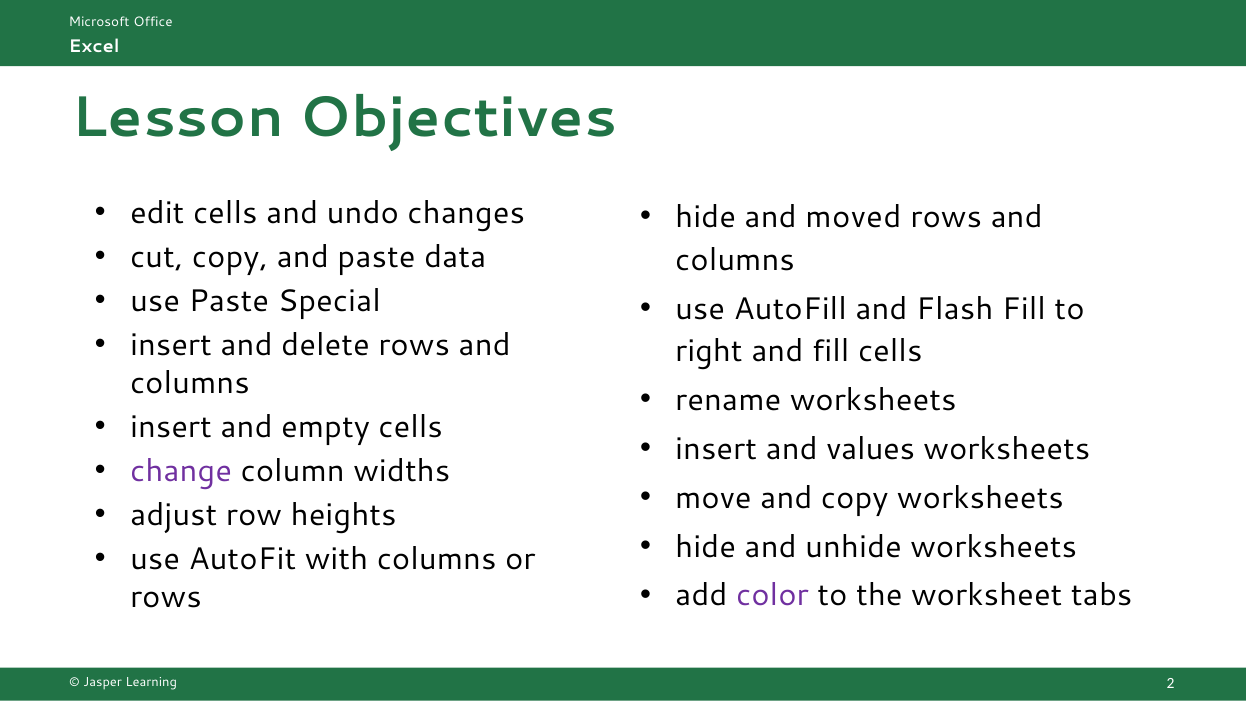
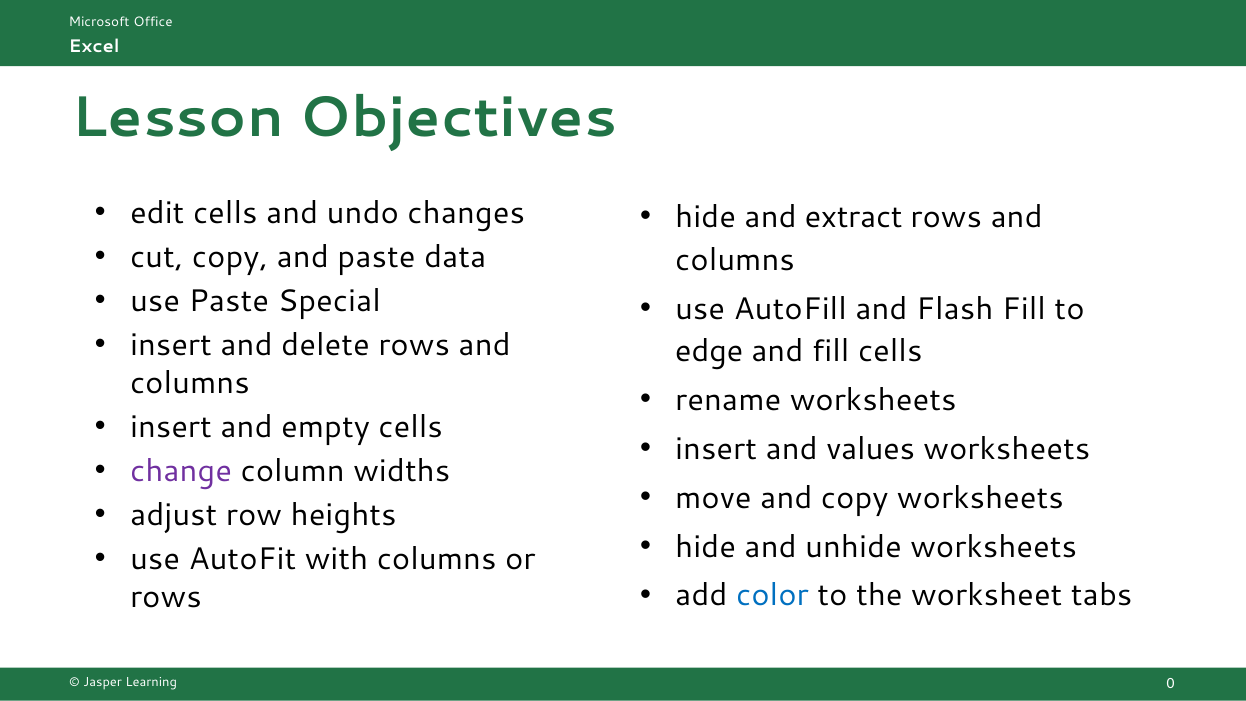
moved: moved -> extract (854, 217)
right: right -> edge (709, 351)
color colour: purple -> blue (772, 595)
2: 2 -> 0 (1170, 683)
